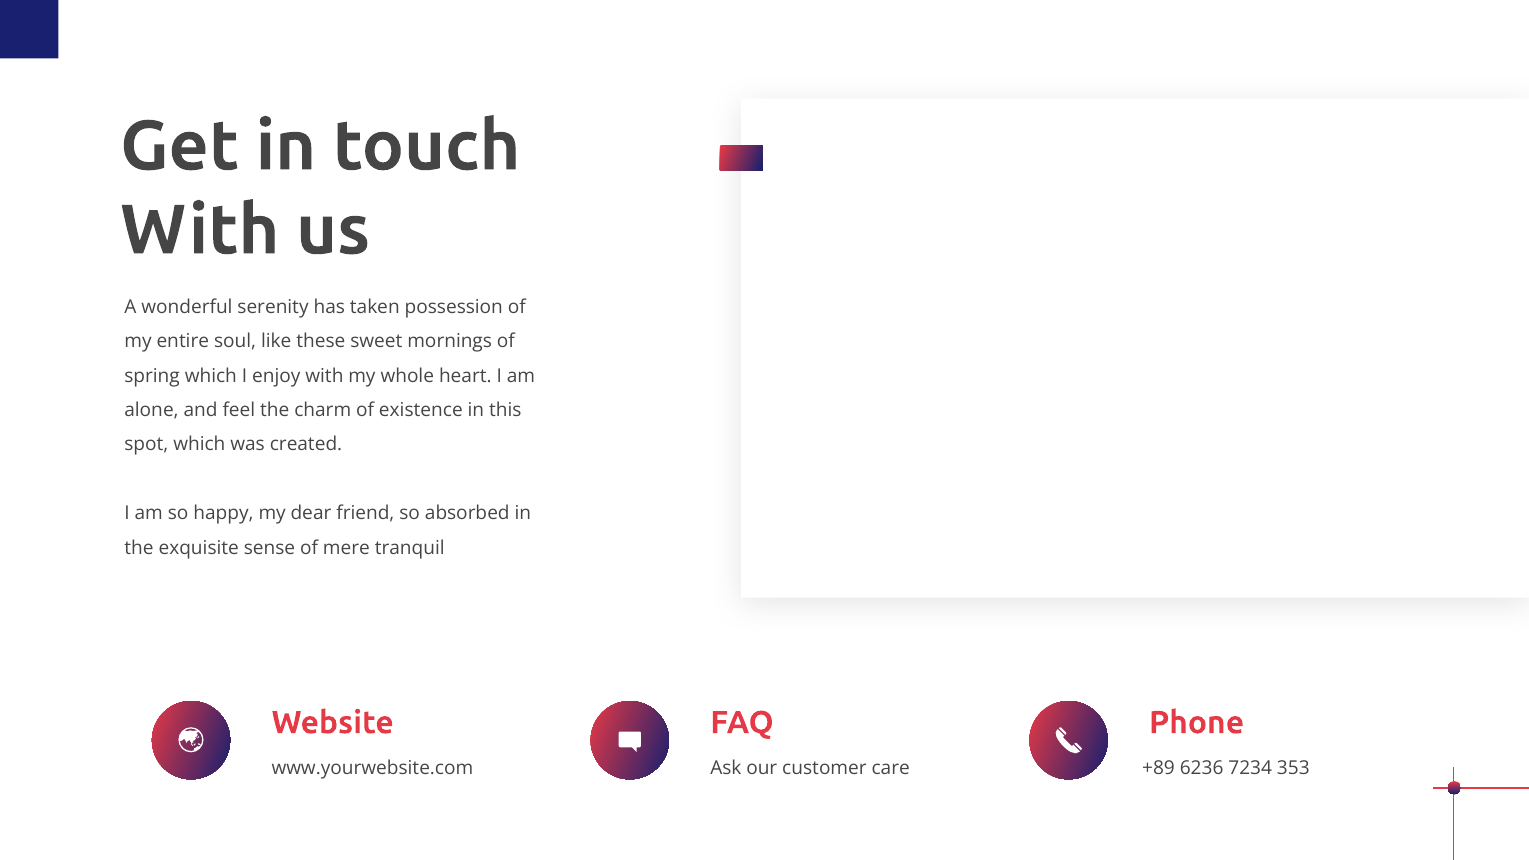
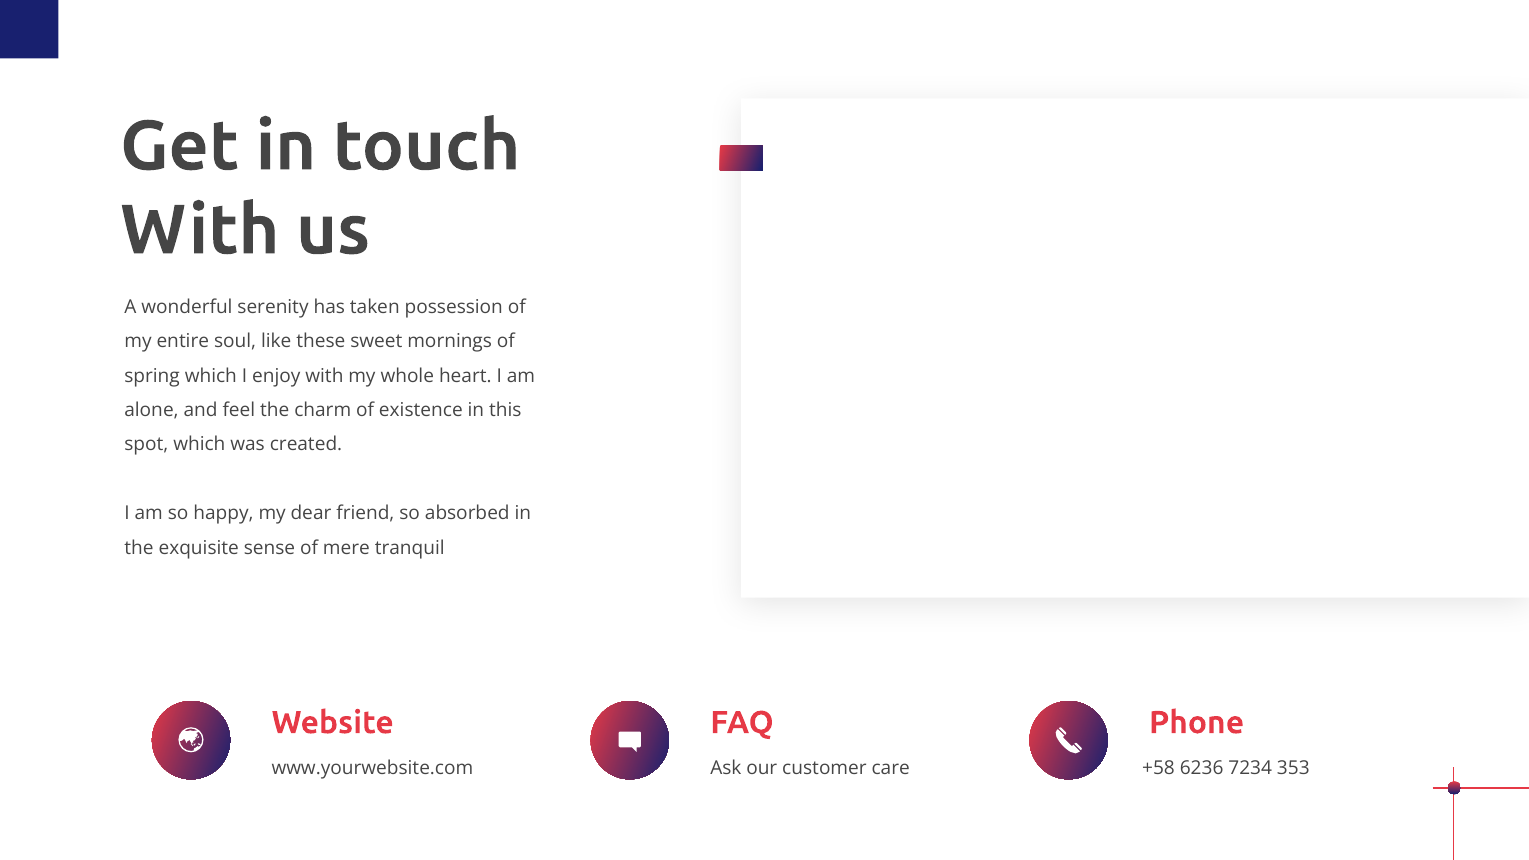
+89: +89 -> +58 (1159, 768)
